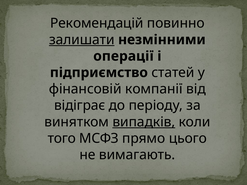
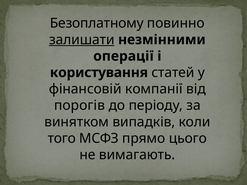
Рекомендацій: Рекомендацій -> Безоплатному (97, 23)
підприємство: підприємство -> користування (99, 73)
відіграє: відіграє -> порогів (80, 106)
випадків underline: present -> none (144, 122)
